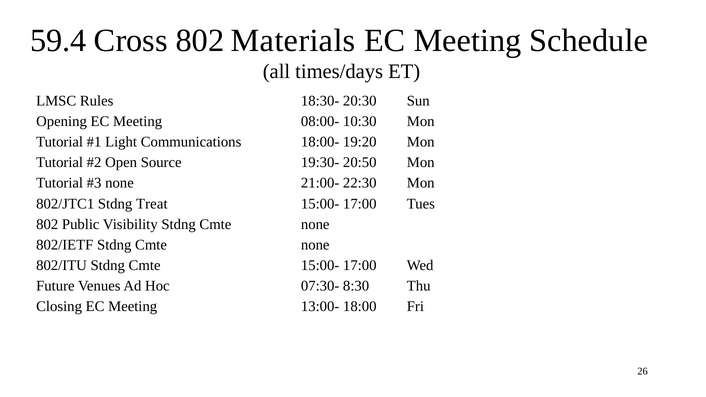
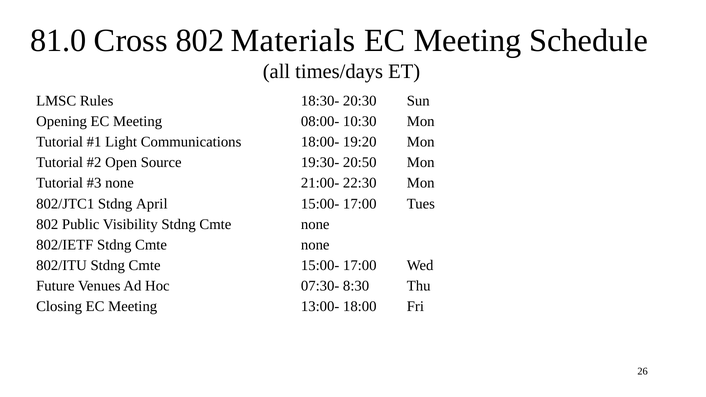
59.4: 59.4 -> 81.0 (58, 41)
Treat: Treat -> April (152, 204)
